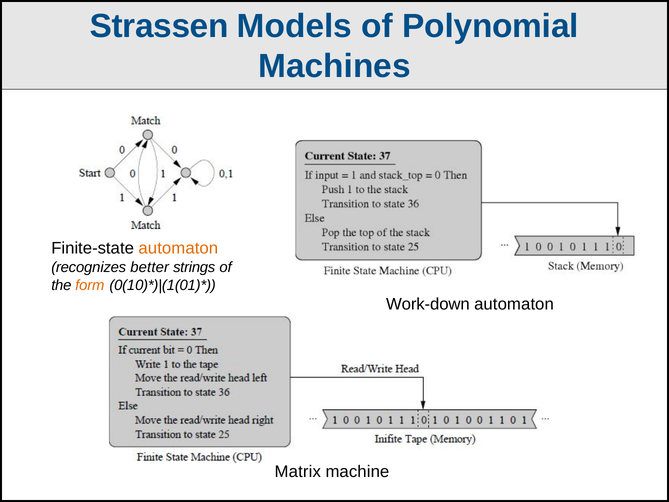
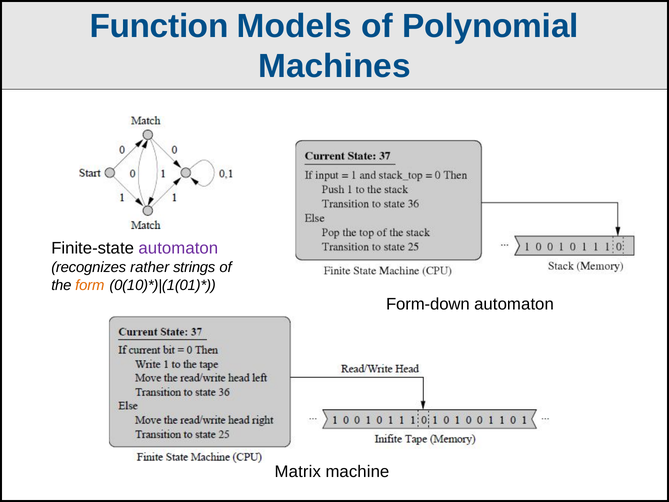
Strassen: Strassen -> Function (159, 26)
automaton colour: orange -> purple (178, 248)
better: better -> rather (150, 267)
Work-down: Work-down -> Form-down (428, 304)
